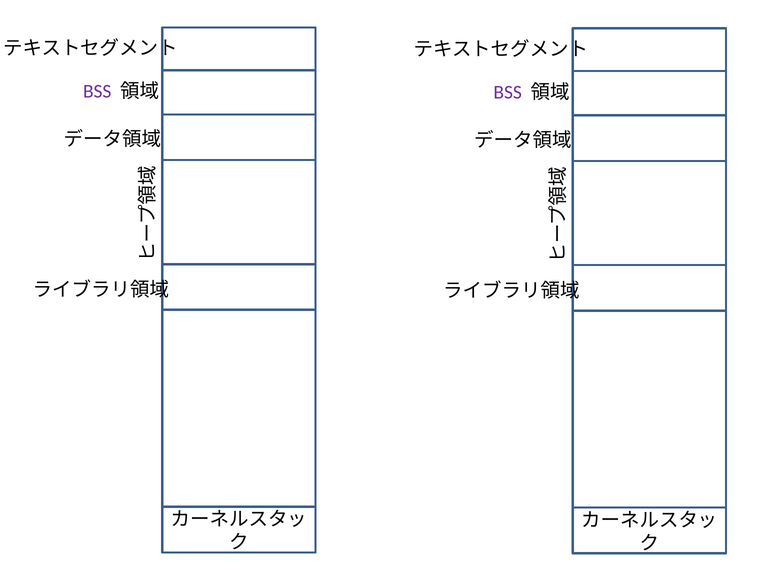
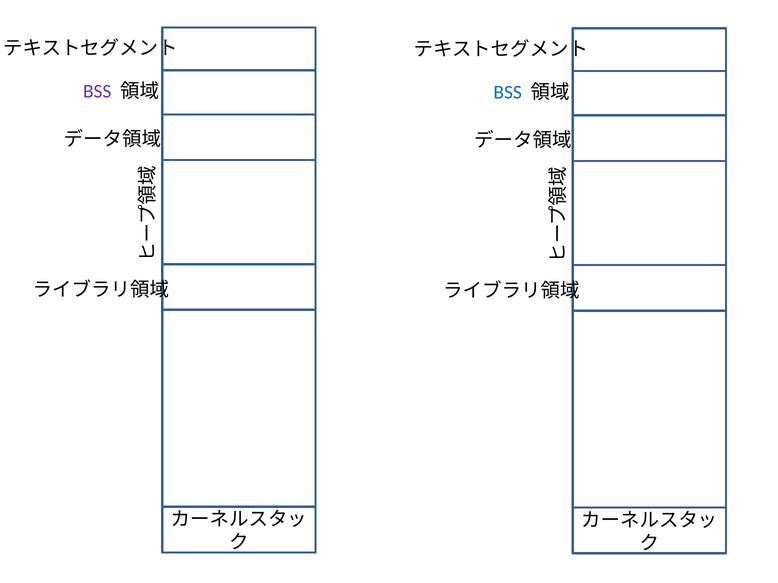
BSS colour: purple -> blue (508, 92)
